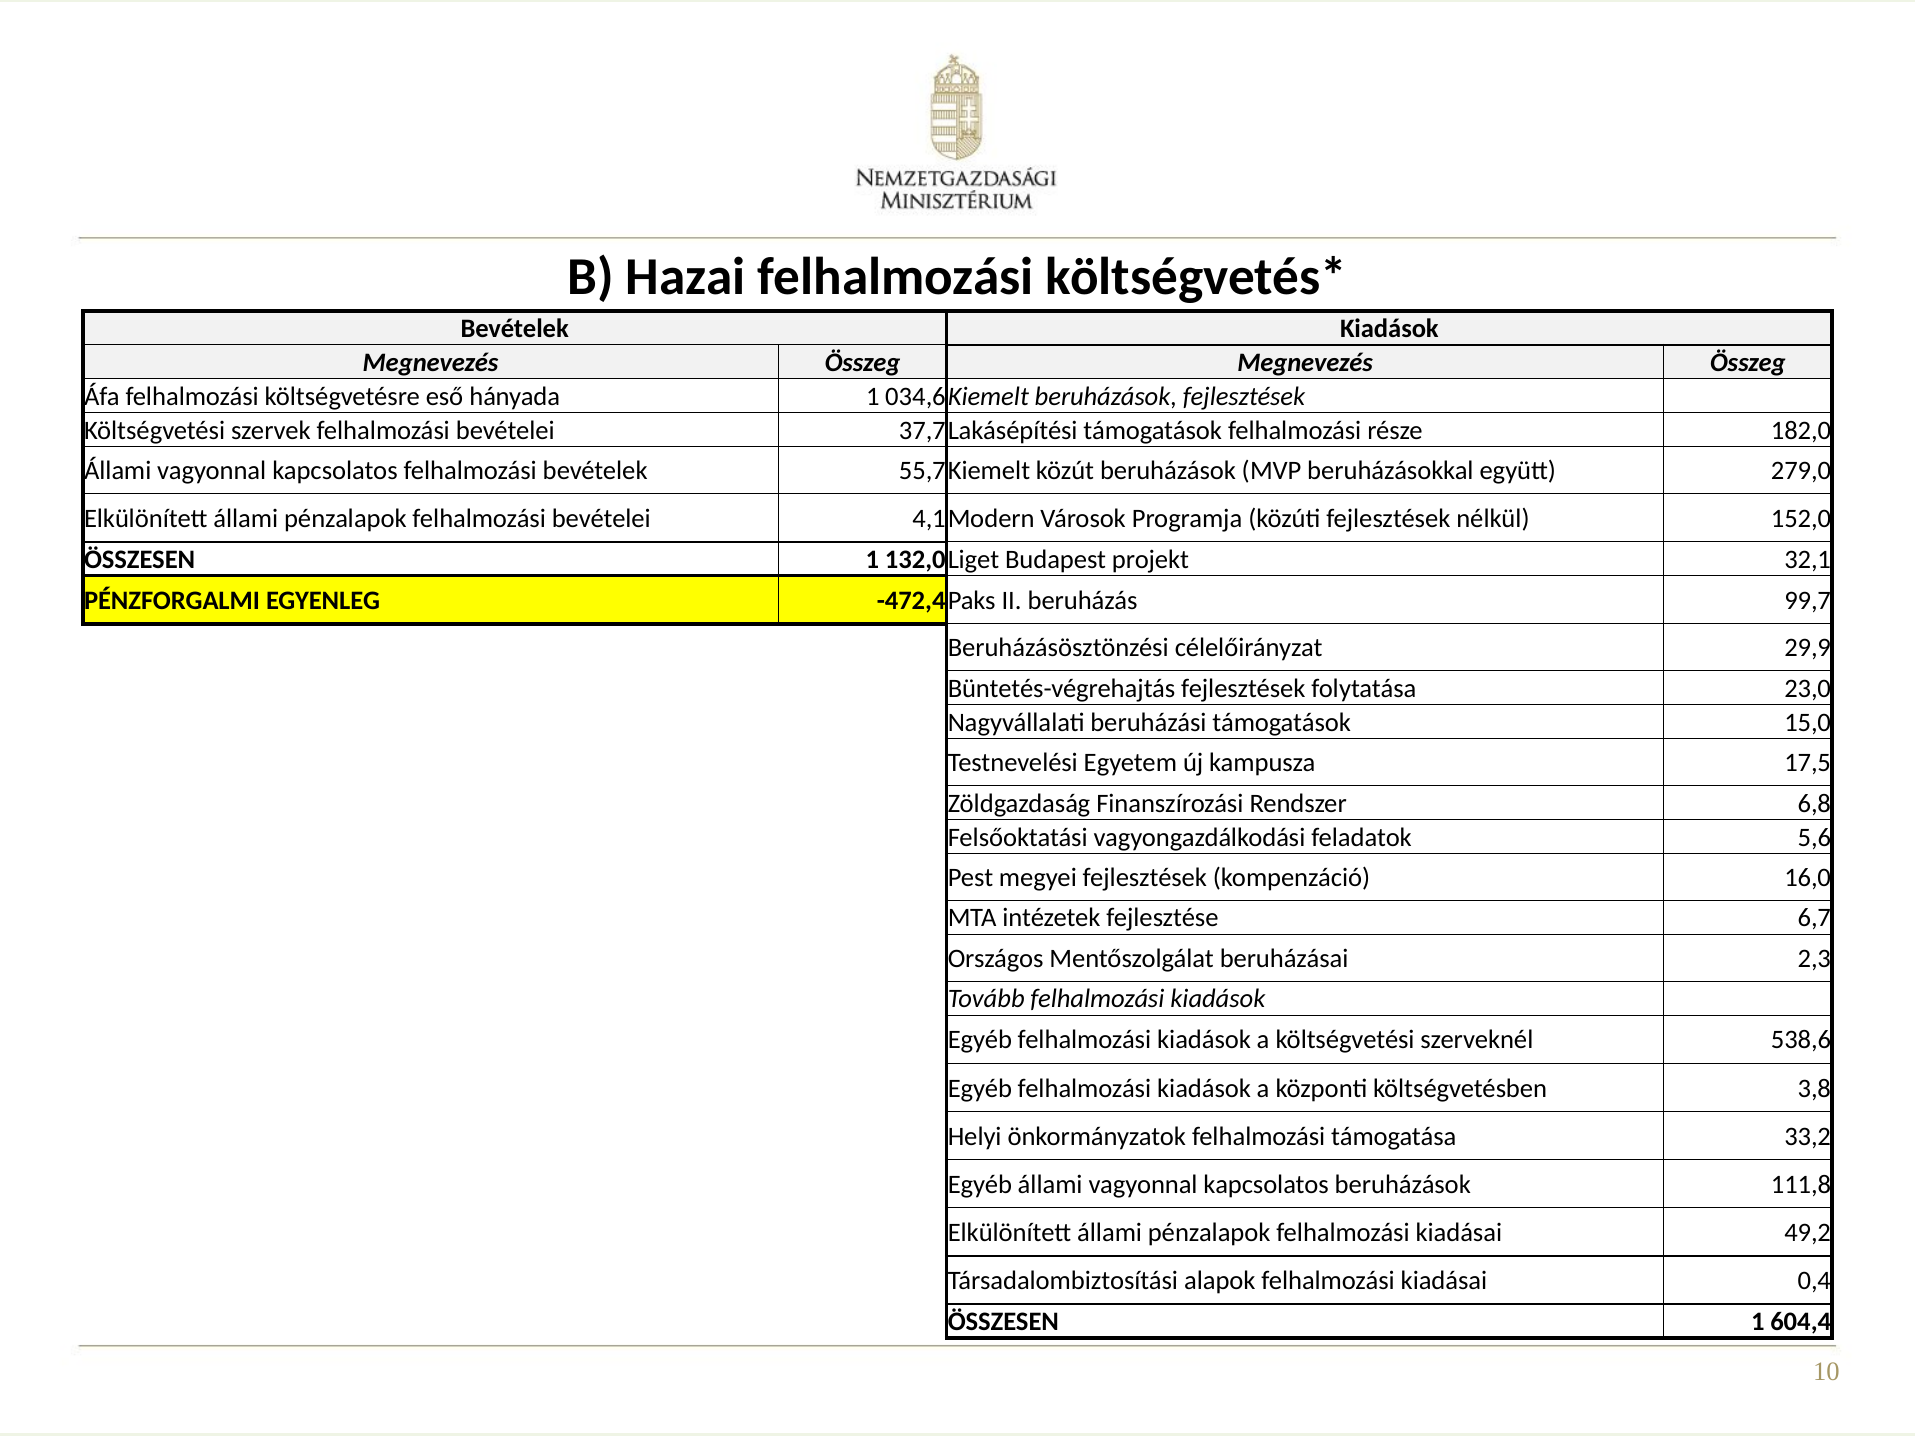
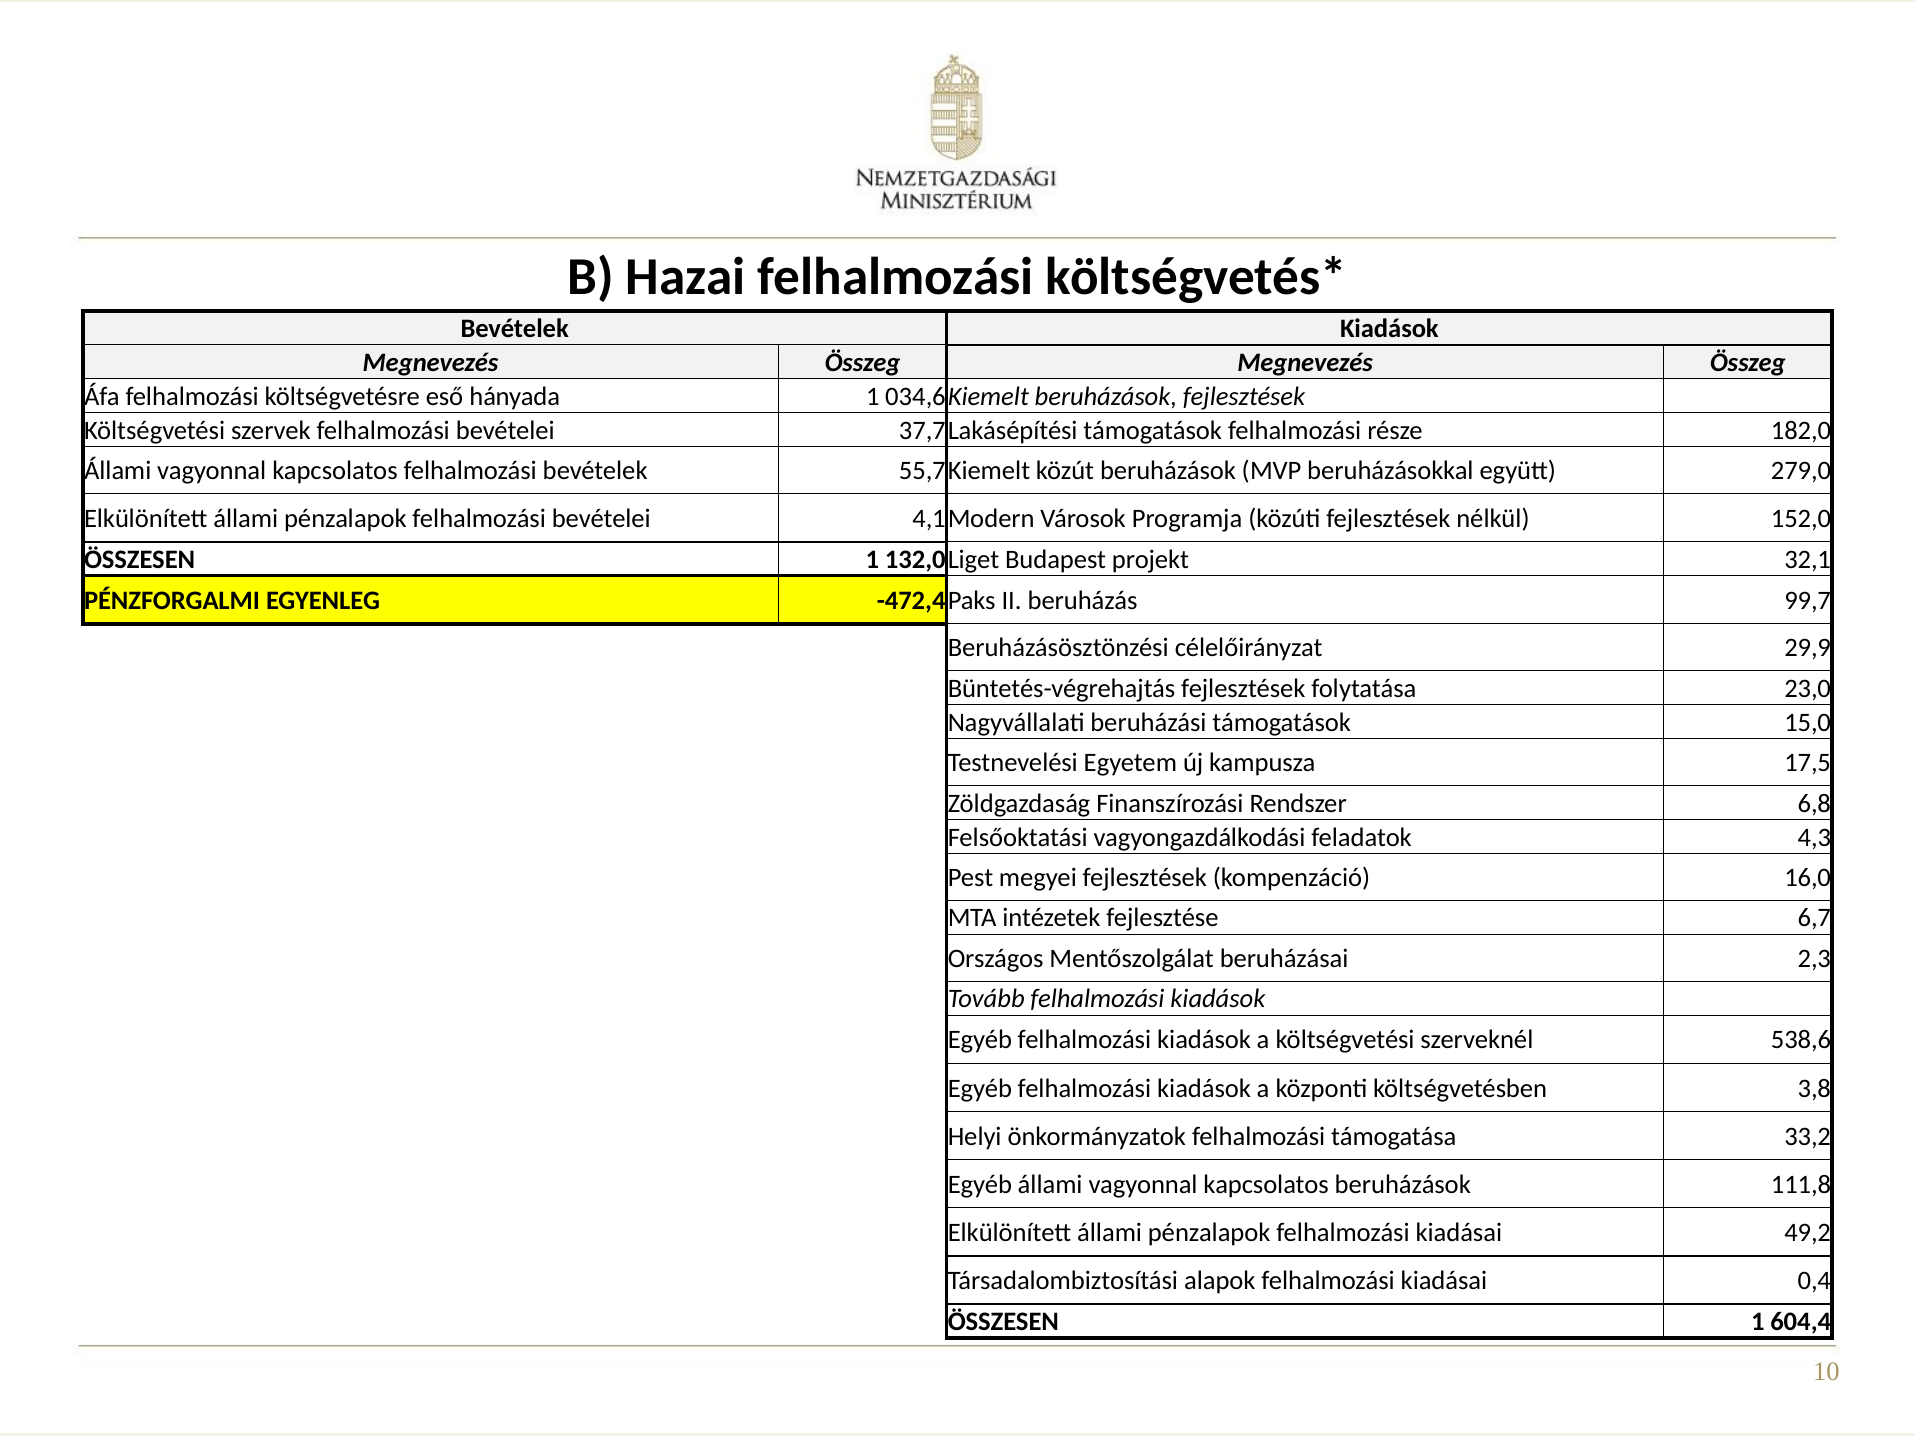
5,6: 5,6 -> 4,3 (1814, 837)
